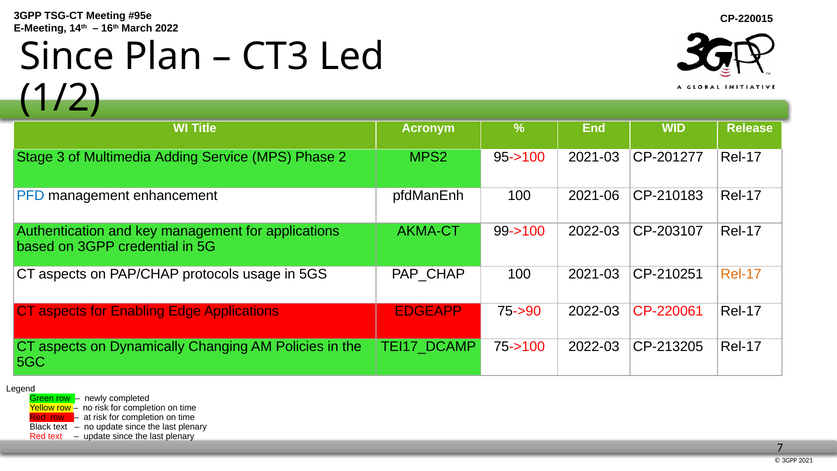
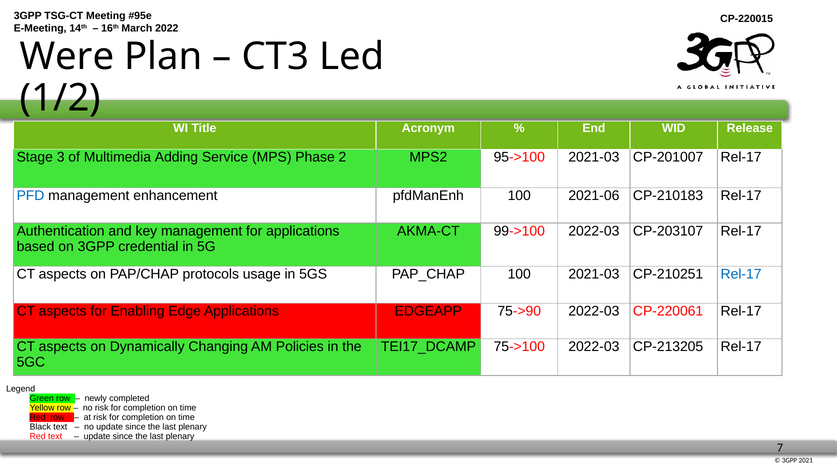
Since: Since -> Were (67, 57)
CP-201277: CP-201277 -> CP-201007 (668, 157)
Rel-17 colour: orange -> blue (741, 274)
